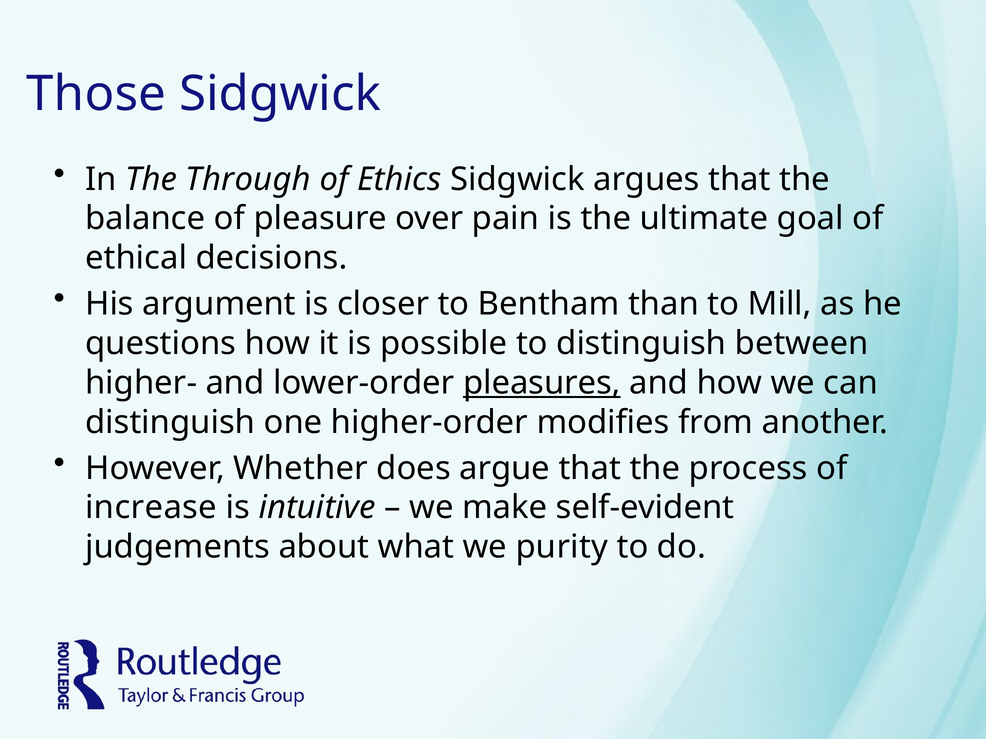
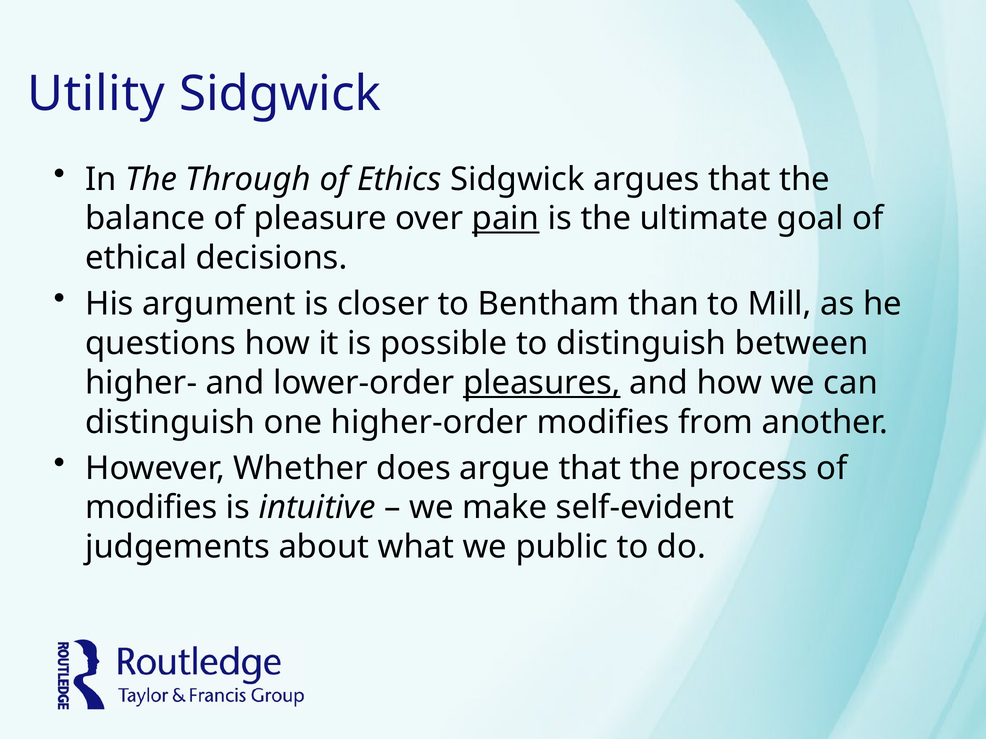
Those: Those -> Utility (96, 94)
pain underline: none -> present (506, 219)
increase: increase -> modifies (151, 508)
purity: purity -> public (562, 547)
